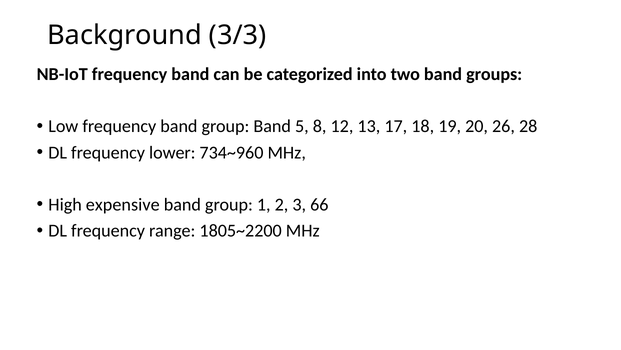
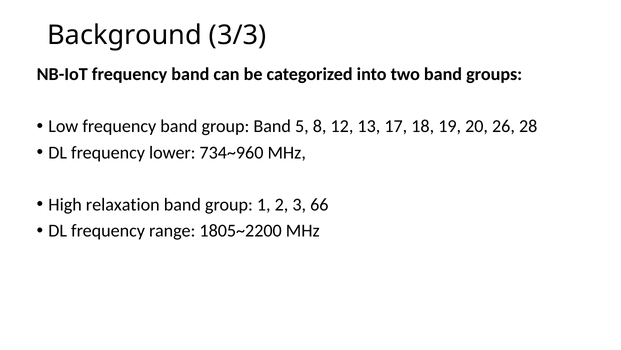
expensive: expensive -> relaxation (123, 204)
